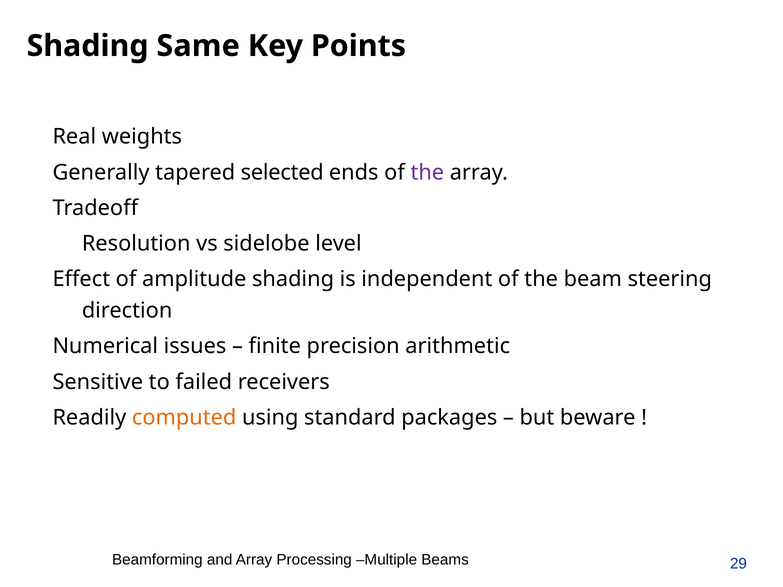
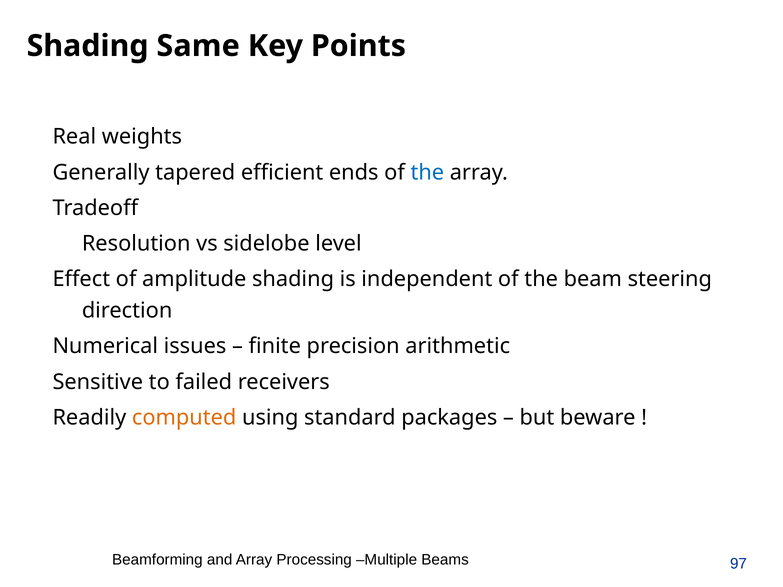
selected: selected -> efficient (282, 172)
the colour: purple -> blue (427, 172)
29: 29 -> 97 (738, 564)
